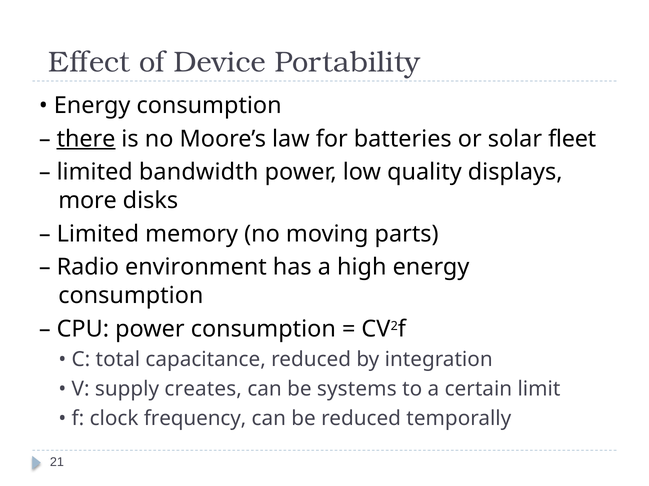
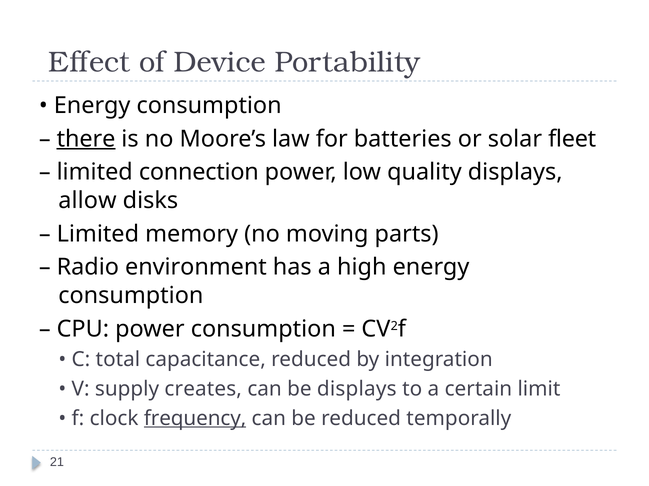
bandwidth: bandwidth -> connection (199, 173)
more: more -> allow (87, 201)
be systems: systems -> displays (357, 389)
frequency underline: none -> present (195, 419)
